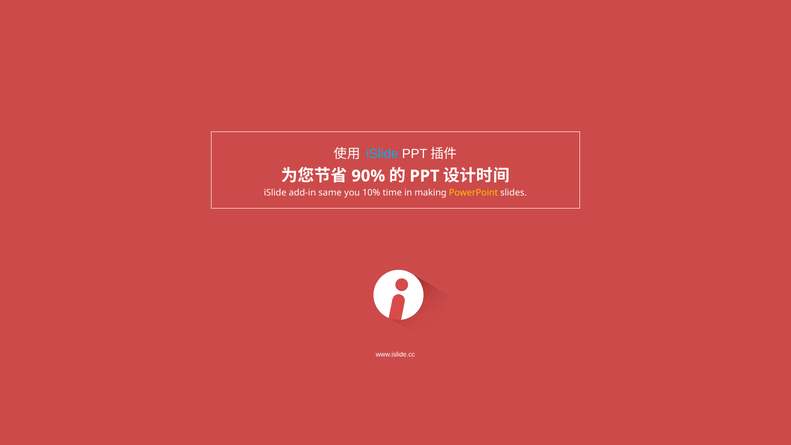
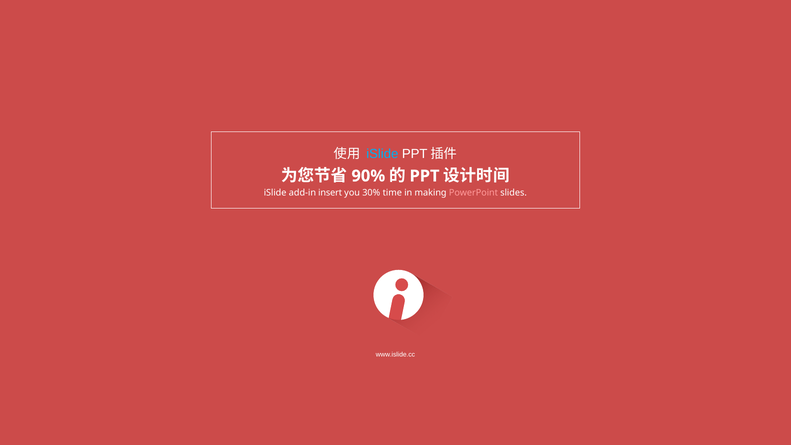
same: same -> insert (330, 193)
10%: 10% -> 30% (371, 193)
PowerPoint colour: yellow -> pink (473, 193)
